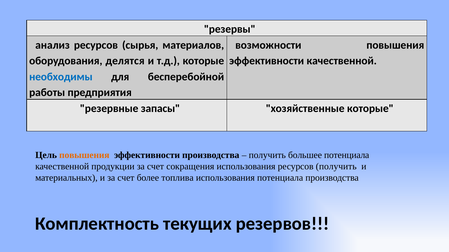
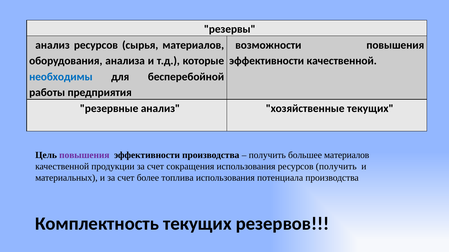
делятся: делятся -> анализа (125, 61)
резервные запасы: запасы -> анализ (160, 109)
хозяйственные которые: которые -> текущих (370, 109)
повышения colour: orange -> purple (84, 156)
большее потенциала: потенциала -> материалов (347, 156)
